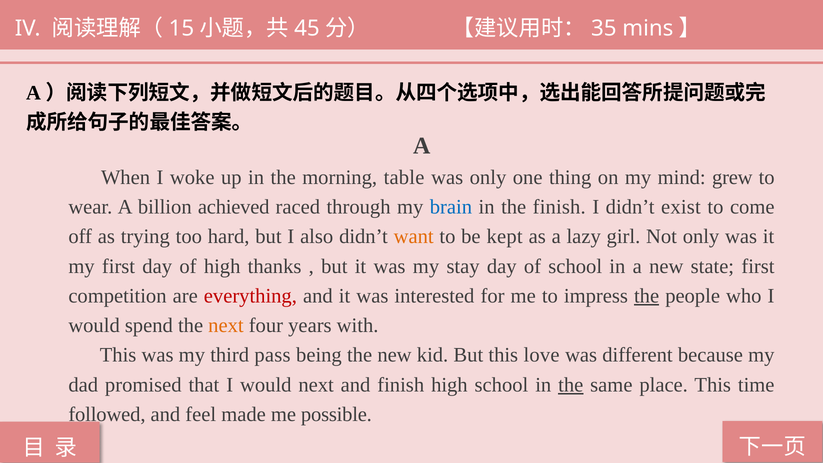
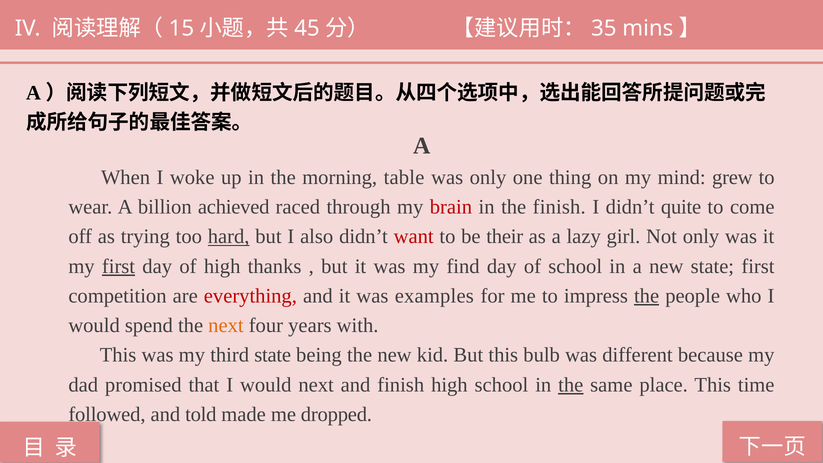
brain colour: blue -> red (451, 207)
exist: exist -> quite (681, 207)
hard underline: none -> present (229, 237)
want colour: orange -> red (414, 237)
kept: kept -> their (505, 237)
first underline: none -> present (119, 266)
stay: stay -> find (463, 266)
interested: interested -> examples (434, 296)
third pass: pass -> state (273, 355)
love: love -> bulb (542, 355)
feel: feel -> told (201, 414)
possible: possible -> dropped (336, 414)
